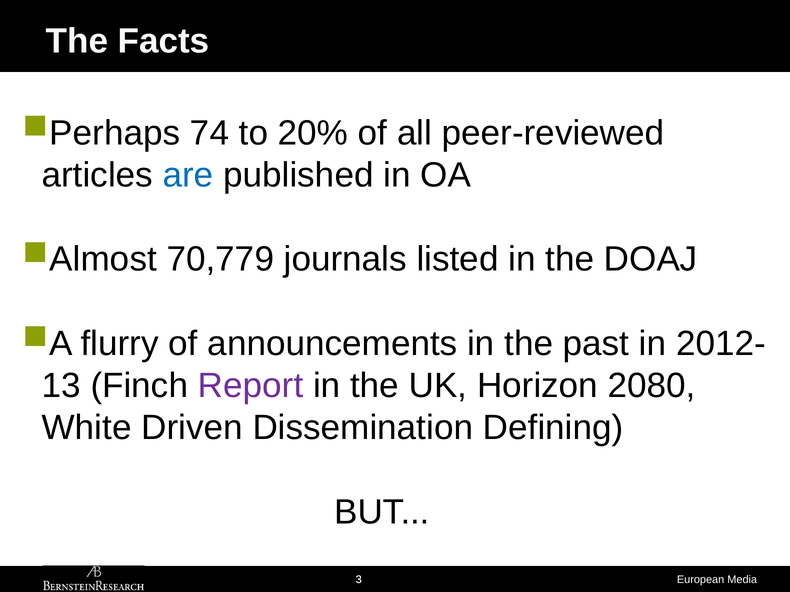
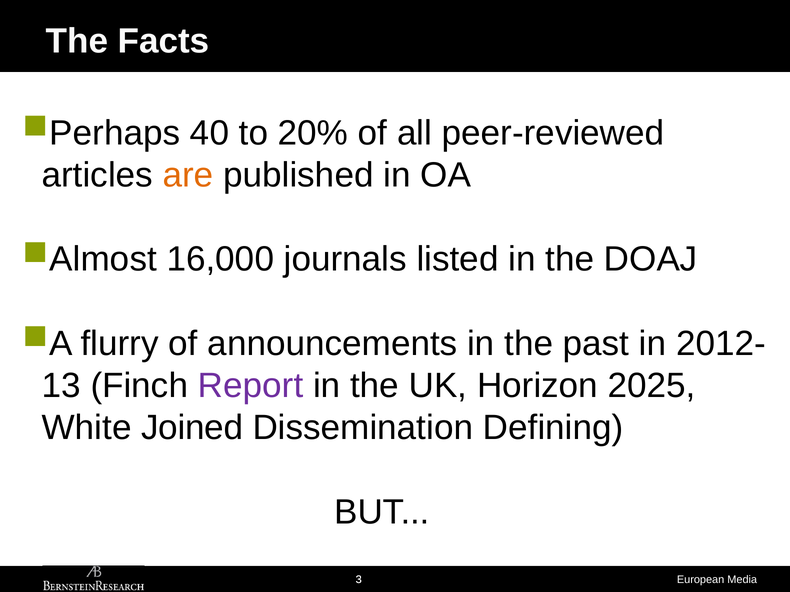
74: 74 -> 40 (210, 133)
are colour: blue -> orange (188, 175)
70,779: 70,779 -> 16,000 (220, 260)
2080: 2080 -> 2025 (652, 386)
Driven: Driven -> Joined (192, 428)
